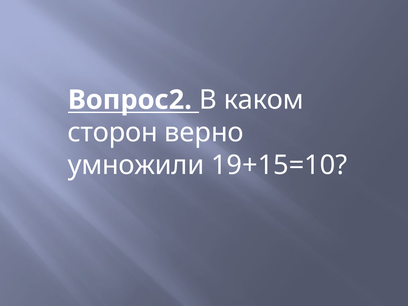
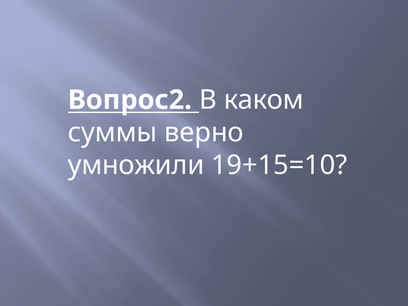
сторон: сторон -> суммы (113, 133)
